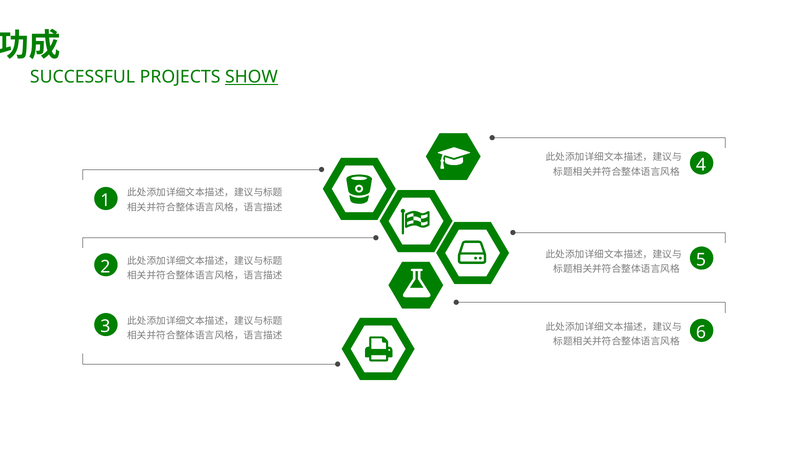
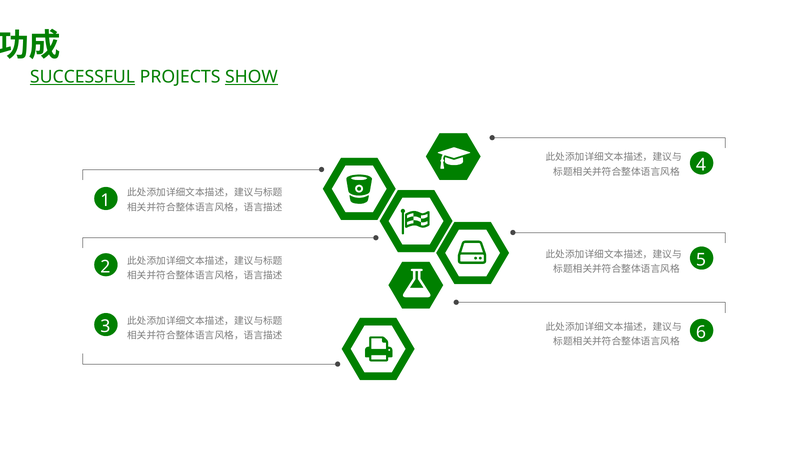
SUCCESSFUL underline: none -> present (83, 77)
